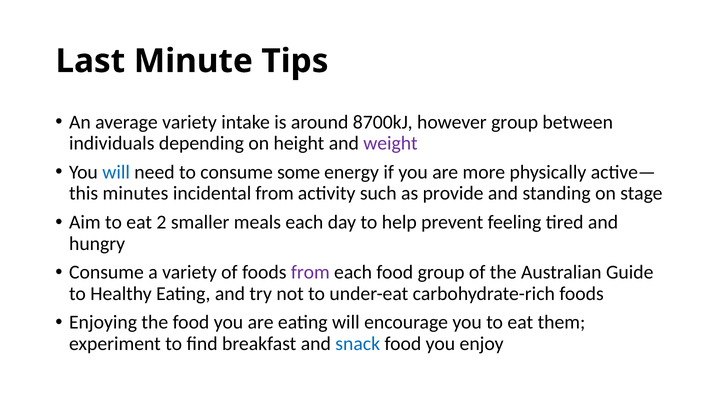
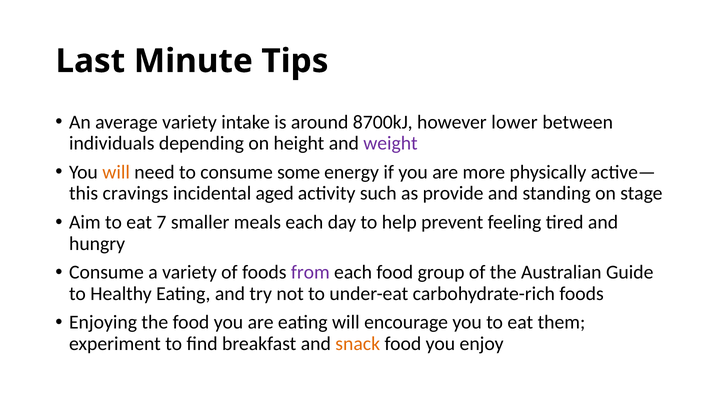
however group: group -> lower (515, 122)
will colour: blue -> orange (116, 172)
minutes: minutes -> cravings (136, 193)
incidental from: from -> aged (275, 193)
2: 2 -> 7 (161, 222)
snack colour: blue -> orange (358, 344)
